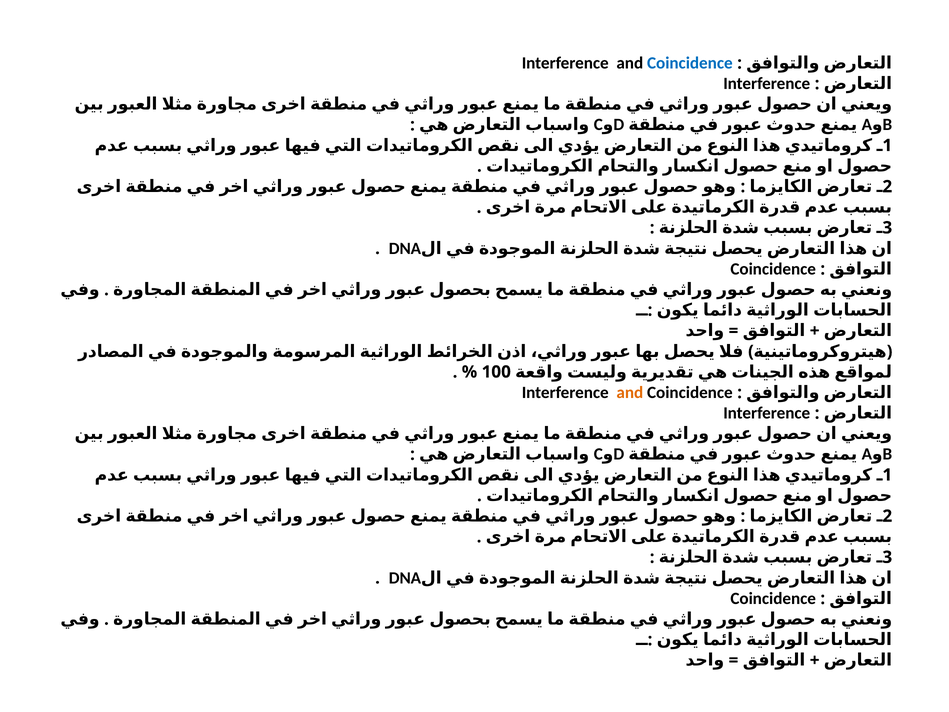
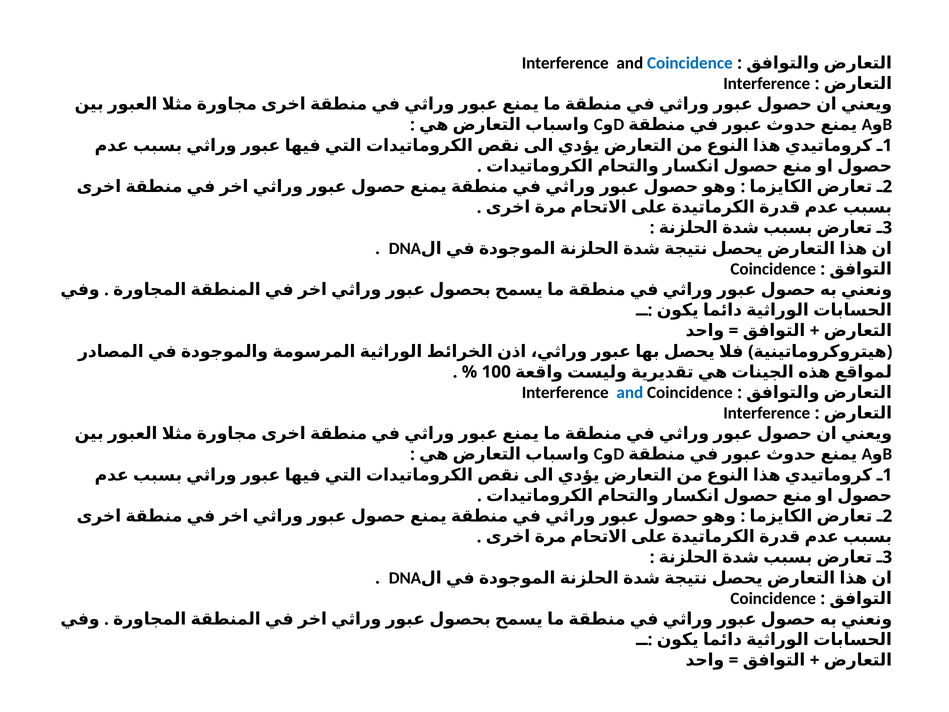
and colour: orange -> blue (630, 392)
